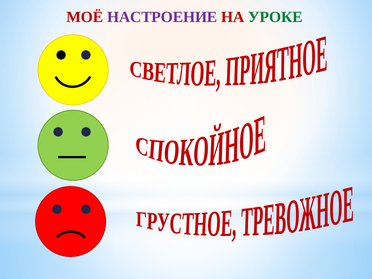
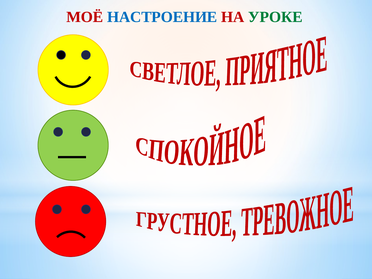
НАСТРОЕНИЕ colour: purple -> blue (162, 17)
